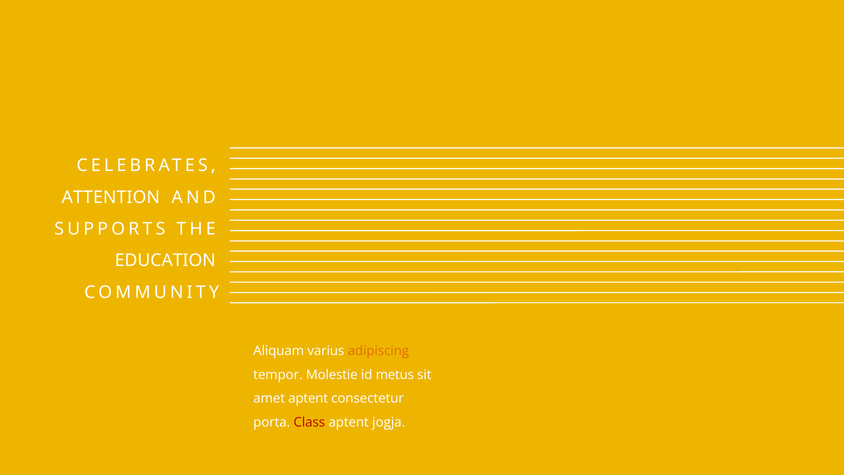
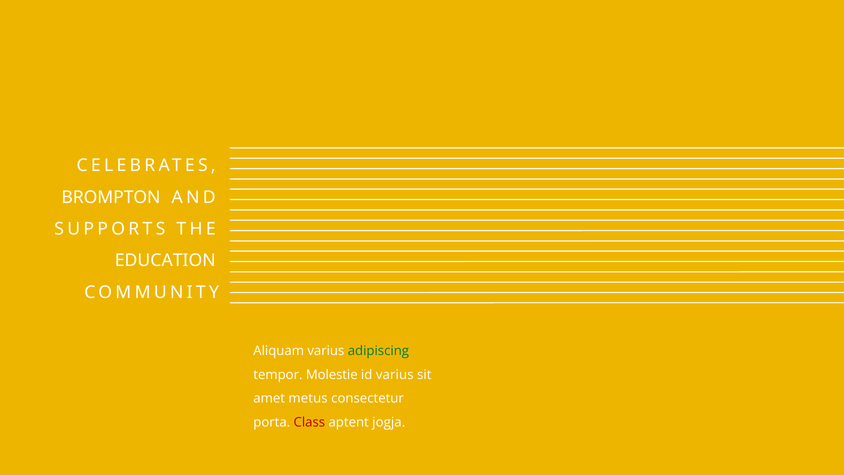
ATTENTION: ATTENTION -> BROMPTON (111, 197)
adipiscing colour: orange -> green (378, 351)
id metus: metus -> varius (395, 375)
amet aptent: aptent -> metus (308, 398)
